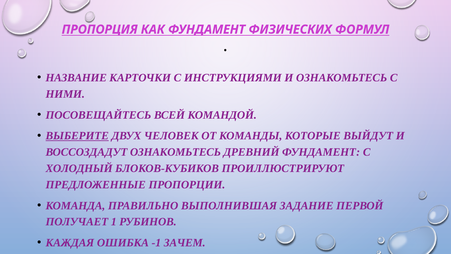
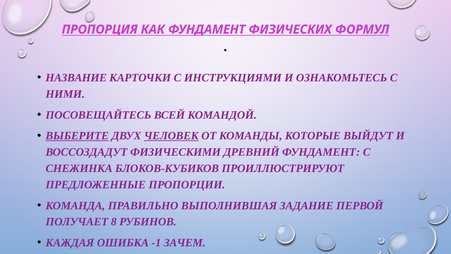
ЧЕЛОВЕК underline: none -> present (171, 136)
ВОССОЗДАДУТ ОЗНАКОМЬТЕСЬ: ОЗНАКОМЬТЕСЬ -> ФИЗИЧЕСКИМИ (175, 152)
ХОЛОДНЫЙ: ХОЛОДНЫЙ -> СНЕЖИНКА (79, 168)
1: 1 -> 8 (114, 222)
